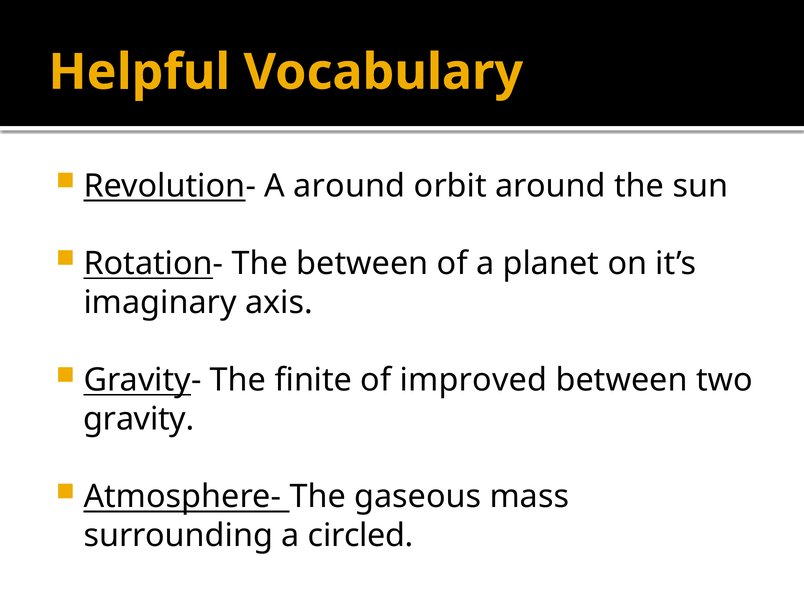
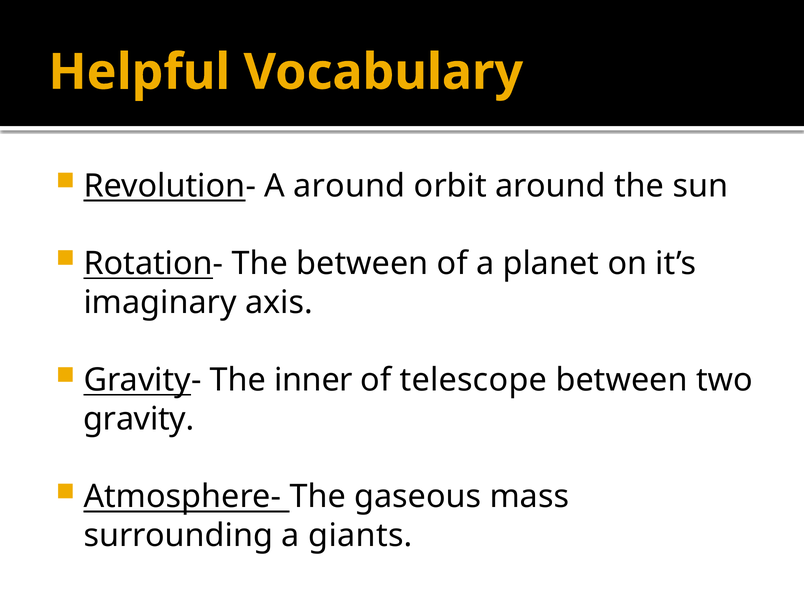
finite: finite -> inner (314, 380)
improved: improved -> telescope (473, 380)
circled: circled -> giants (360, 536)
